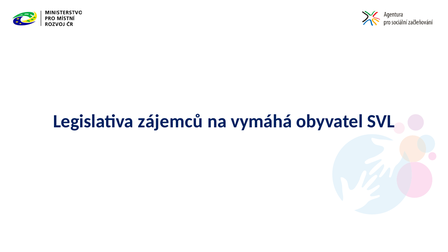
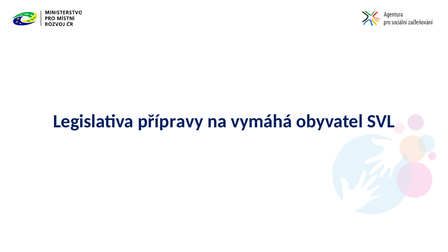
zájemců: zájemců -> přípravy (170, 121)
